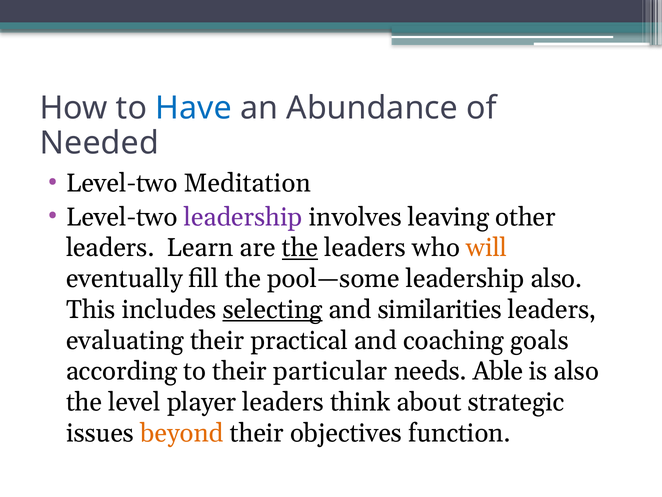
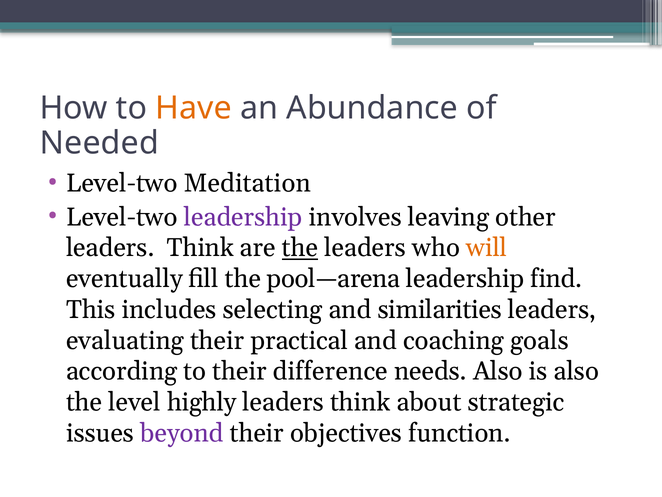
Have colour: blue -> orange (194, 108)
Learn: Learn -> Think (200, 248)
pool—some: pool—some -> pool—arena (334, 279)
leadership also: also -> find (556, 279)
selecting underline: present -> none (273, 309)
particular: particular -> difference (330, 371)
needs Able: Able -> Also (498, 371)
player: player -> highly (202, 402)
beyond colour: orange -> purple (182, 433)
